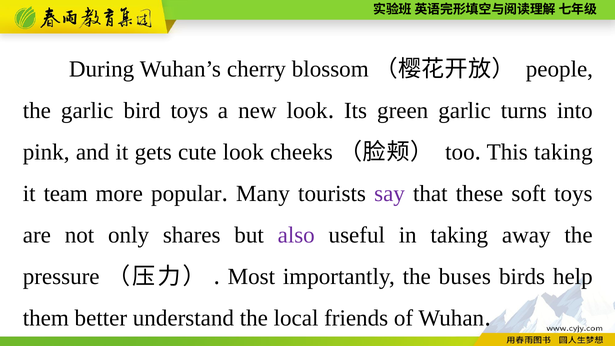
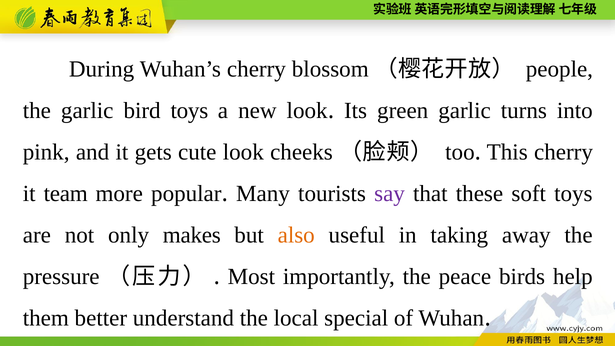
This taking: taking -> cherry (563, 152)
shares: shares -> makes (192, 235)
also colour: purple -> orange (296, 235)
buses: buses -> peace (465, 277)
friends: friends -> special (356, 318)
